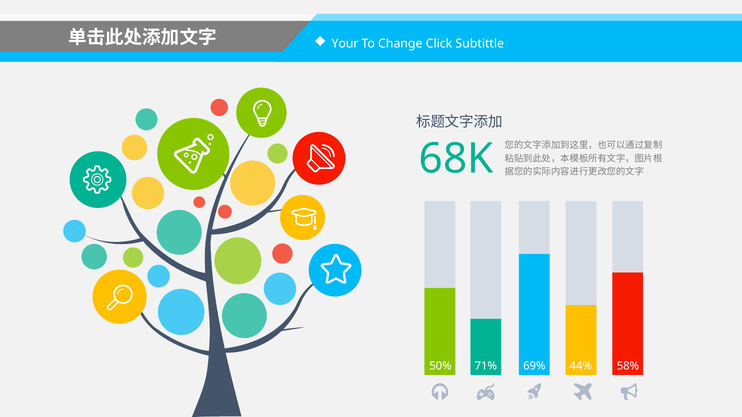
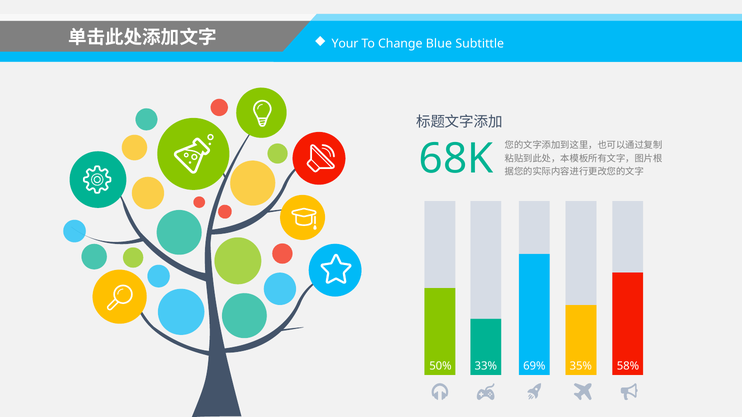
Click: Click -> Blue (439, 44)
71%: 71% -> 33% (486, 366)
44%: 44% -> 35% (581, 366)
